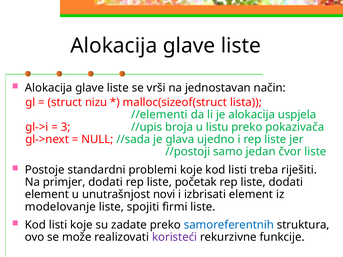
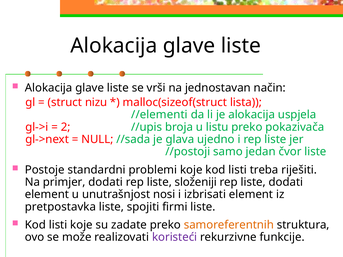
3: 3 -> 2 (66, 127)
početak: početak -> složeniji (196, 182)
novi: novi -> nosi (164, 195)
modelovanje: modelovanje -> pretpostavka (60, 207)
samoreferentnih colour: blue -> orange (229, 225)
